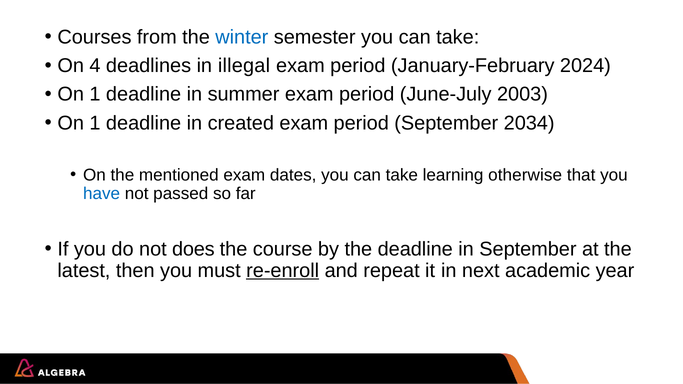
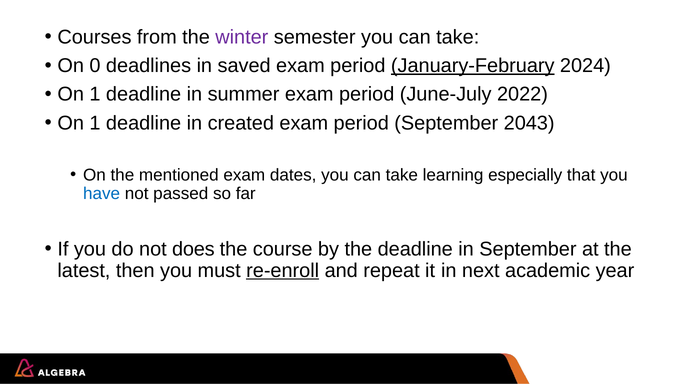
winter colour: blue -> purple (242, 37)
4: 4 -> 0 (95, 66)
illegal: illegal -> saved (244, 66)
January-February underline: none -> present (473, 66)
2003: 2003 -> 2022 (522, 94)
2034: 2034 -> 2043 (529, 123)
otherwise: otherwise -> especially (525, 175)
